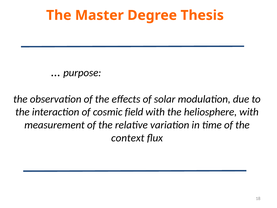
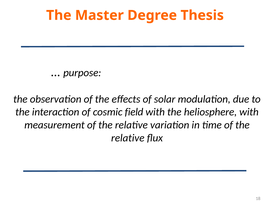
context: context -> relative (128, 138)
